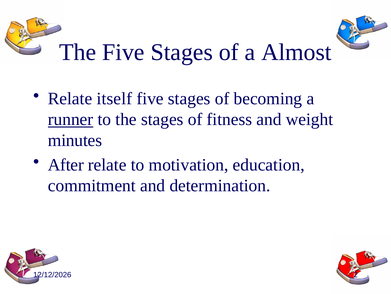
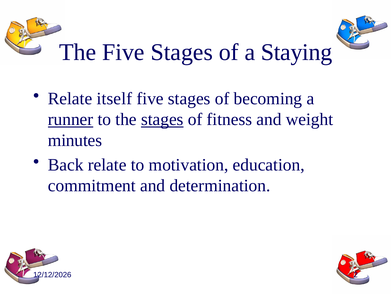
Almost: Almost -> Staying (297, 52)
stages underline: none -> present (162, 119)
After: After -> Back (66, 164)
